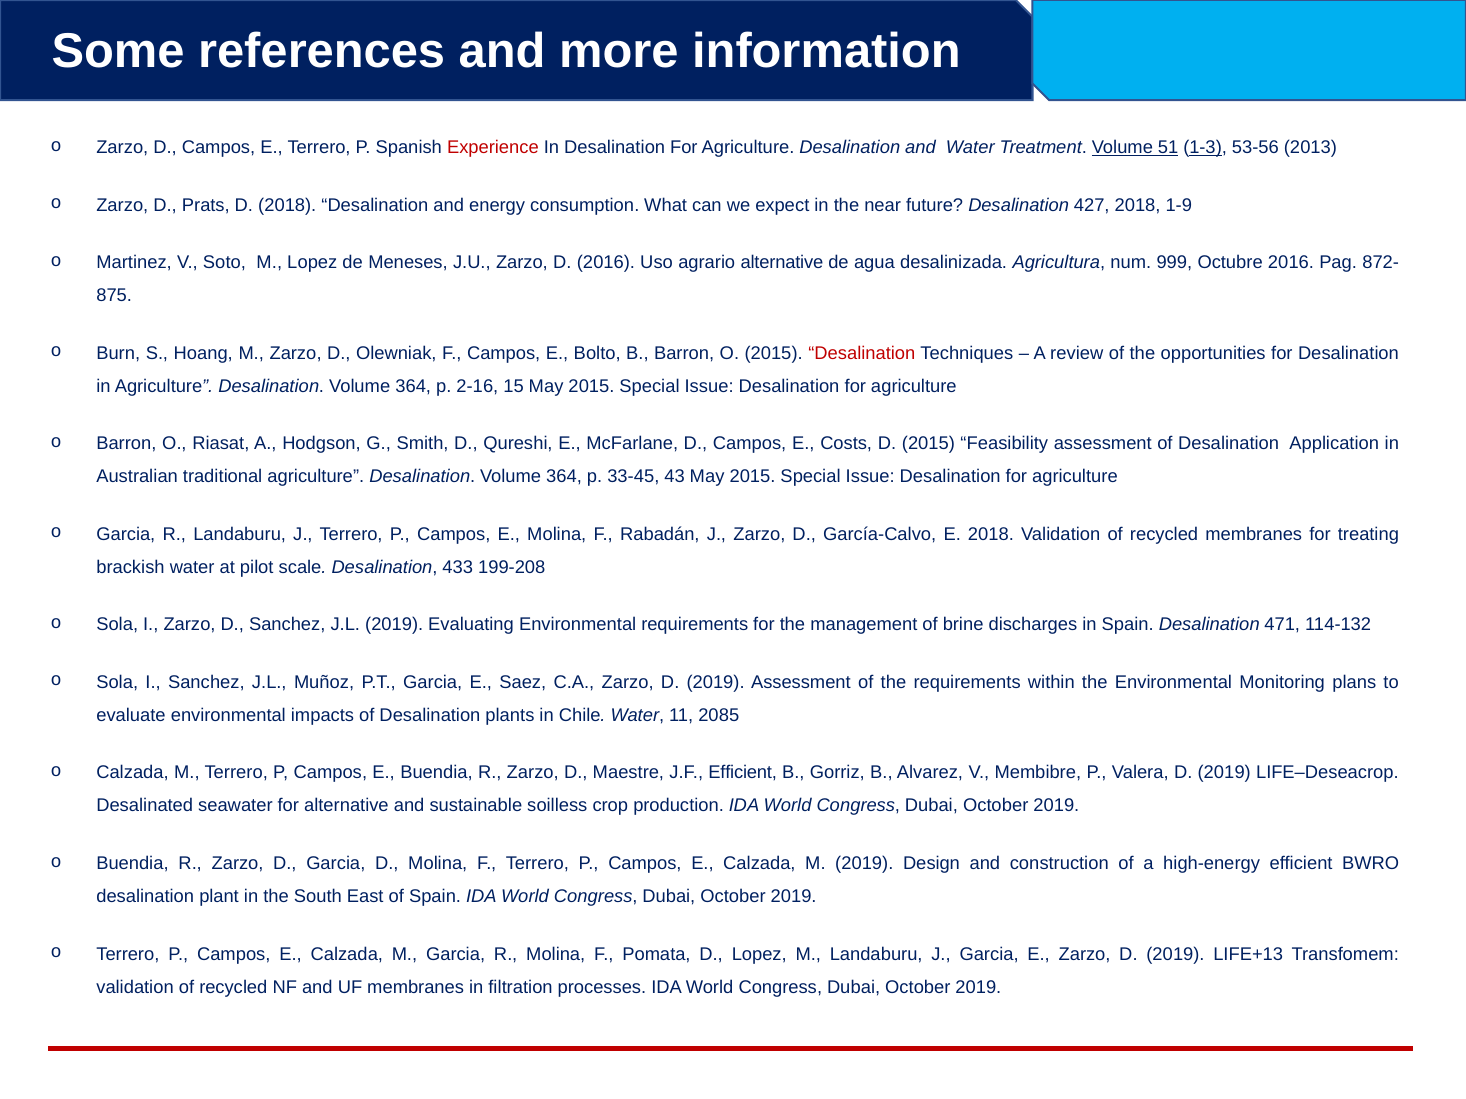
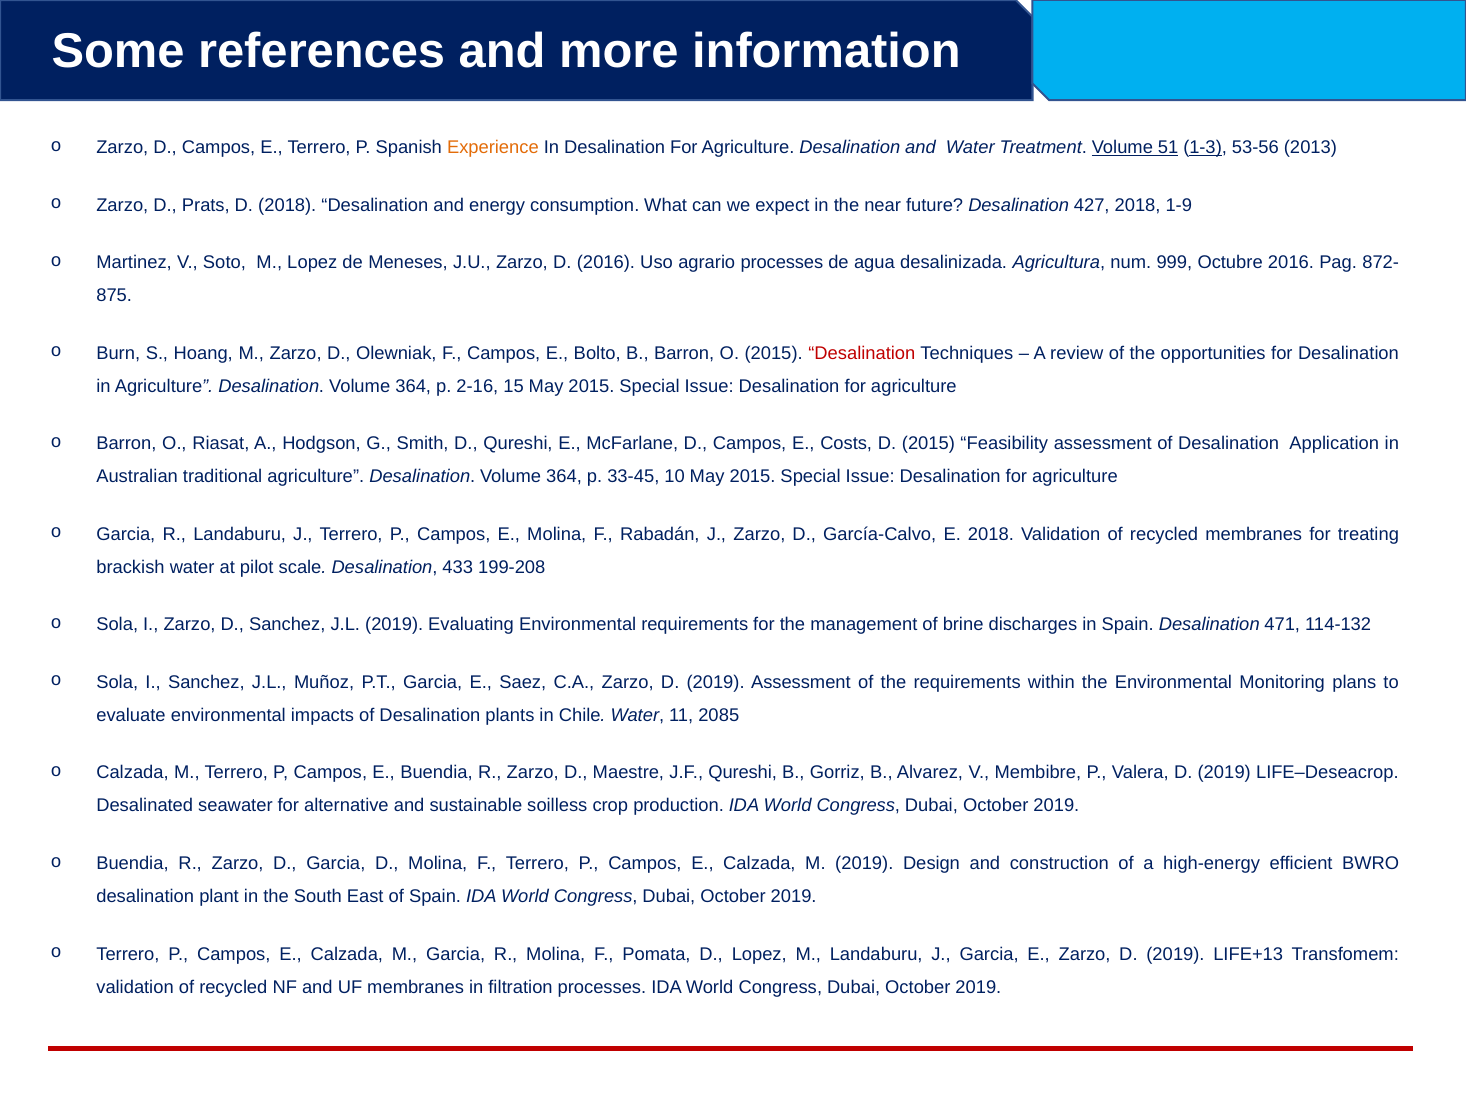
Experience colour: red -> orange (493, 148)
agrario alternative: alternative -> processes (782, 263)
43: 43 -> 10 (675, 477)
J.F Efficient: Efficient -> Qureshi (743, 773)
